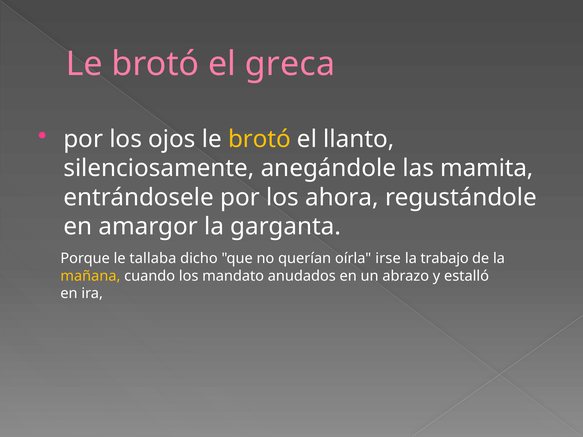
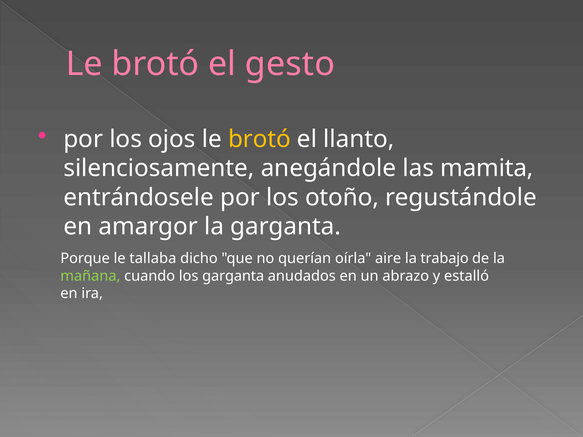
greca: greca -> gesto (290, 64)
ahora: ahora -> otoño (342, 197)
irse: irse -> aire (388, 259)
mañana colour: yellow -> light green (90, 276)
los mandato: mandato -> garganta (233, 276)
